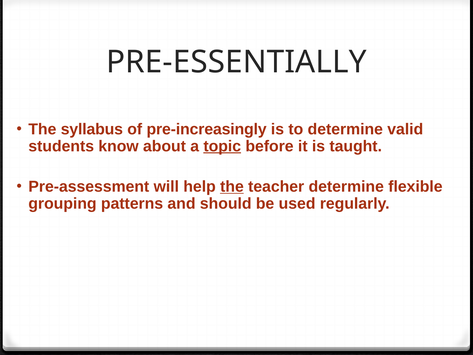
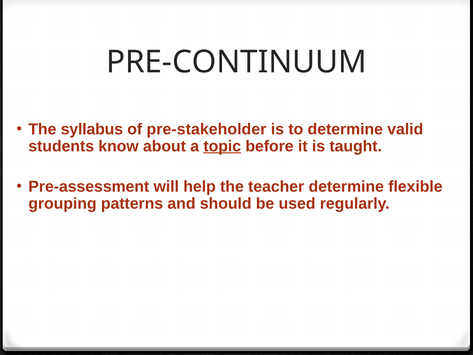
PRE-ESSENTIALLY: PRE-ESSENTIALLY -> PRE-CONTINUUM (236, 62)
pre-increasingly: pre-increasingly -> pre-stakeholder (206, 129)
the underline: present -> none (232, 186)
